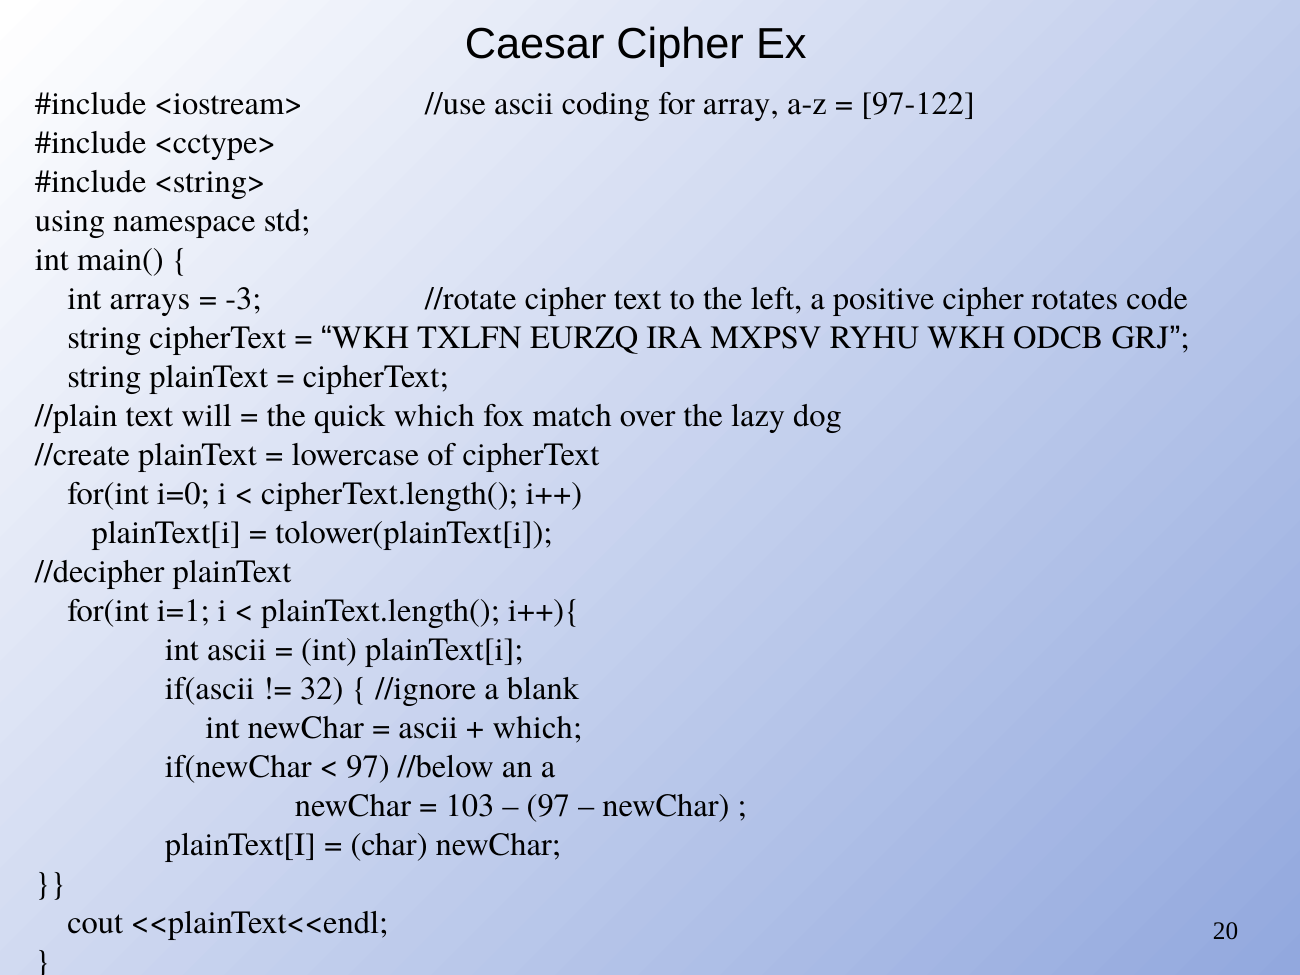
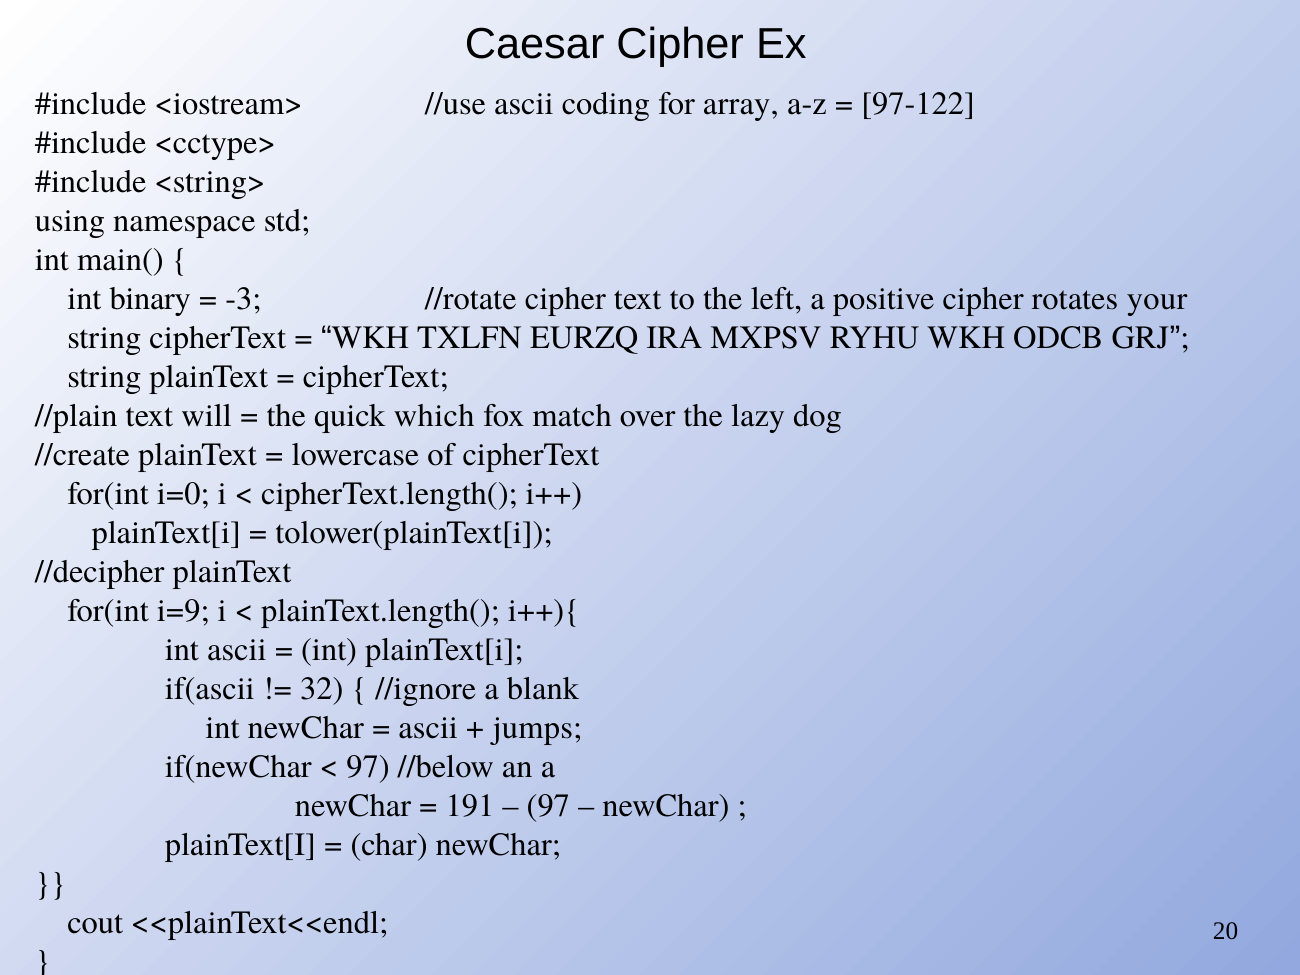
arrays: arrays -> binary (150, 299)
code: code -> your (1157, 299)
i=1: i=1 -> i=9 (183, 611)
which: which -> jumps (537, 728)
103: 103 -> 191 (470, 806)
